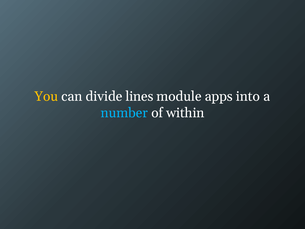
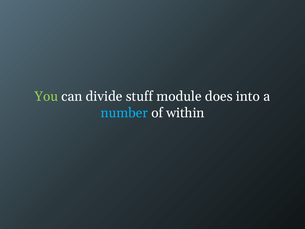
You colour: yellow -> light green (46, 96)
lines: lines -> stuff (139, 96)
apps: apps -> does (219, 96)
